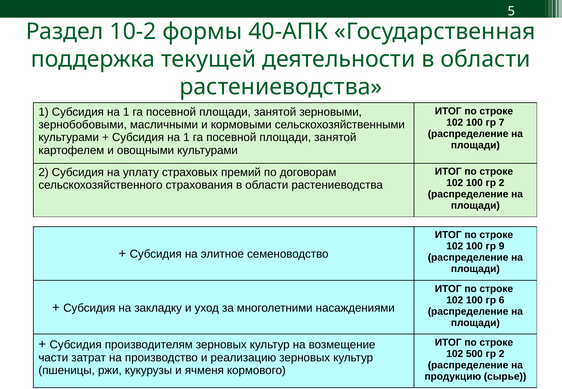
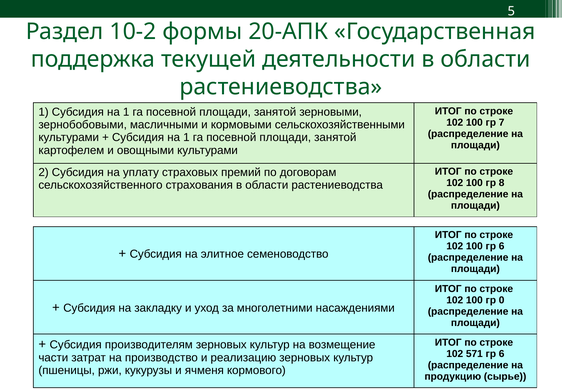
40-АПК: 40-АПК -> 20-АПК (288, 32)
100 гр 2: 2 -> 8 (502, 183)
100 гр 9: 9 -> 6 (502, 246)
6: 6 -> 0 (502, 300)
500: 500 -> 571 (474, 354)
2: 2 -> 6 (502, 354)
